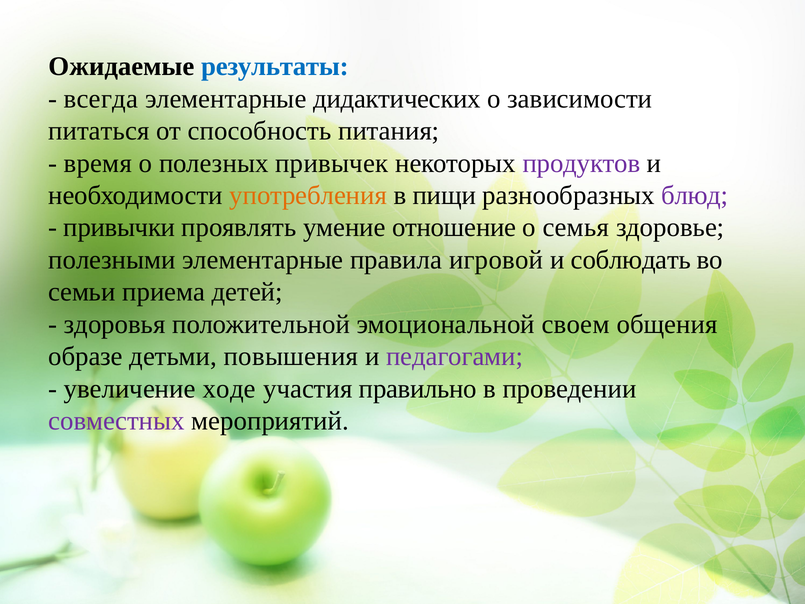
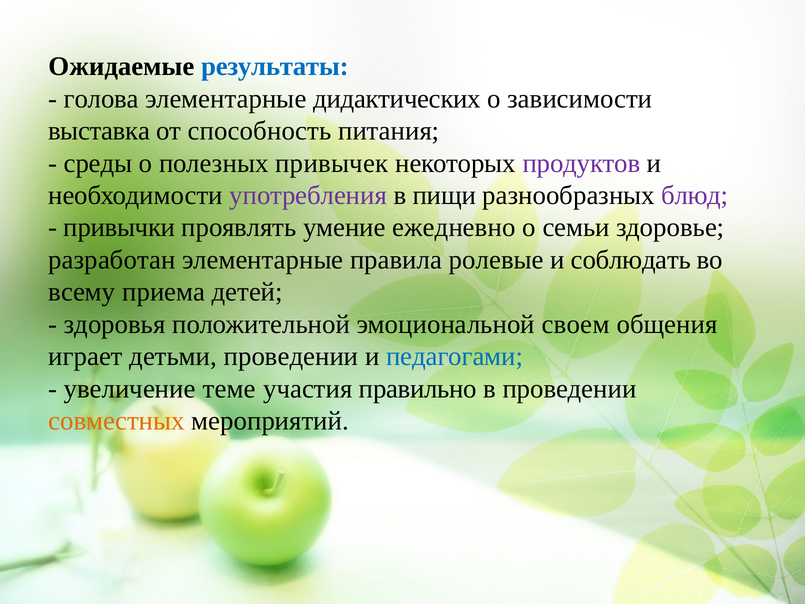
всегда: всегда -> голова (101, 99)
питаться: питаться -> выставка (99, 131)
время: время -> среды (98, 163)
употребления colour: orange -> purple (308, 195)
отношение: отношение -> ежедневно (454, 228)
семья: семья -> семьи (576, 228)
полезными: полезными -> разработан (112, 260)
игровой: игровой -> ролевые (496, 260)
семьи: семьи -> всему (82, 292)
образе: образе -> играет (86, 356)
детьми повышения: повышения -> проведении (291, 356)
педагогами colour: purple -> blue (455, 356)
ходе: ходе -> теме (229, 389)
совместных colour: purple -> orange (117, 421)
